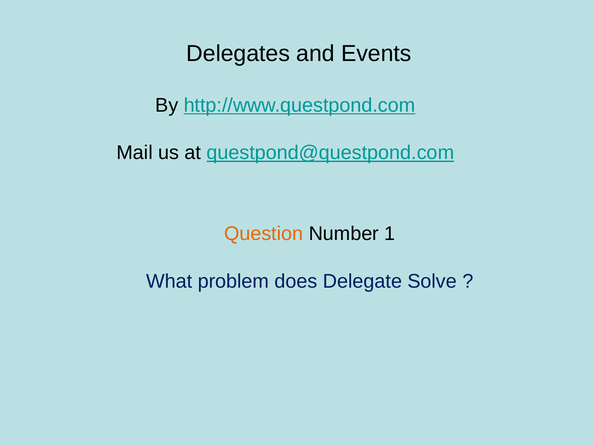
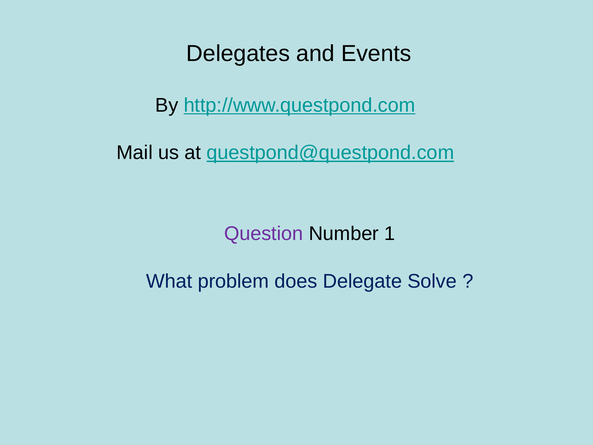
Question colour: orange -> purple (264, 234)
